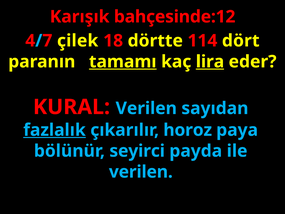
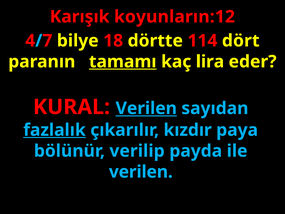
bahçesinde:12: bahçesinde:12 -> koyunların:12 (174, 17)
çilek: çilek -> bilye (78, 41)
lira underline: present -> none (210, 62)
Verilen underline: none -> present (146, 108)
horoz: horoz -> kızdır (188, 130)
seyirci: seyirci -> verilip (137, 151)
